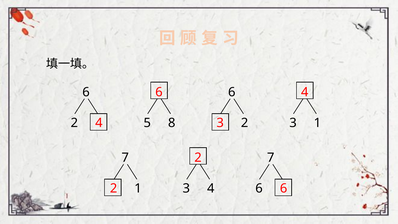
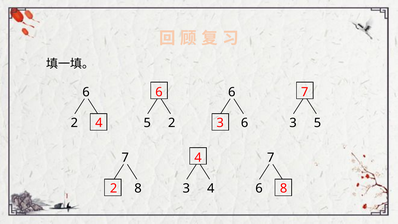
4: 4 -> 7 (305, 92)
8: 8 -> 2 (172, 123)
3 2: 2 -> 6 (245, 123)
3 1: 1 -> 5 (317, 123)
7 2: 2 -> 4 (198, 158)
2 1: 1 -> 8 (138, 188)
3 4 6: 6 -> 8 (284, 188)
